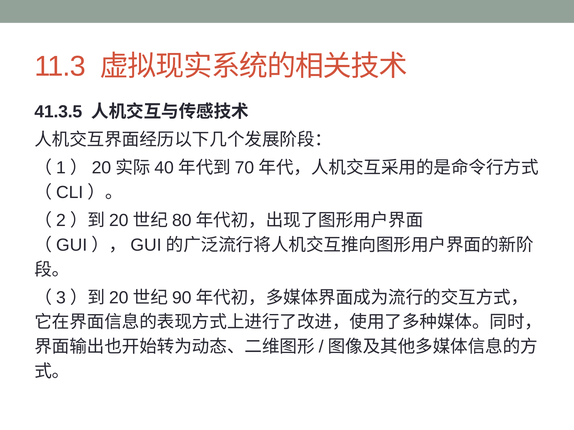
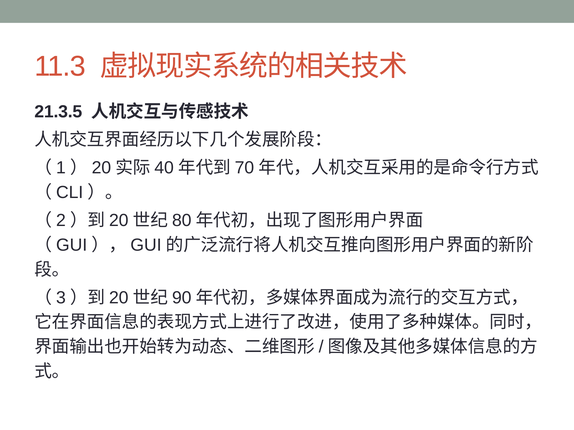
41.3.5: 41.3.5 -> 21.3.5 (58, 112)
